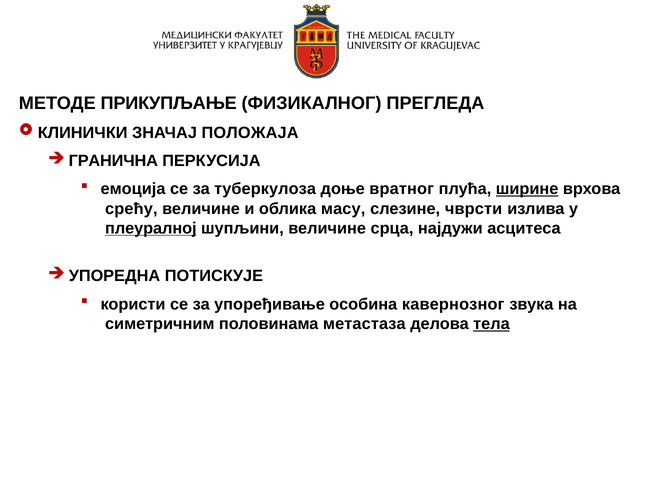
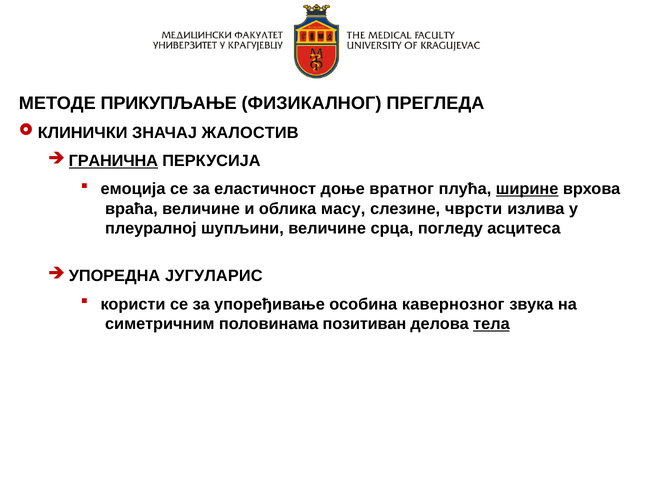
ПОЛОЖАЈА: ПОЛОЖАЈА -> ЖАЛОСТИВ (250, 133)
ГРАНИЧНА underline: none -> present (113, 161)
туберкулоза: туберкулоза -> еластичност (265, 189)
срећу: срећу -> враћа (131, 209)
плеуралној underline: present -> none (151, 229)
најдужи: најдужи -> погледу (450, 229)
ПОТИСКУЈЕ: ПОТИСКУЈЕ -> ЈУГУЛАРИС (214, 276)
метастаза: метастаза -> позитиван (364, 324)
